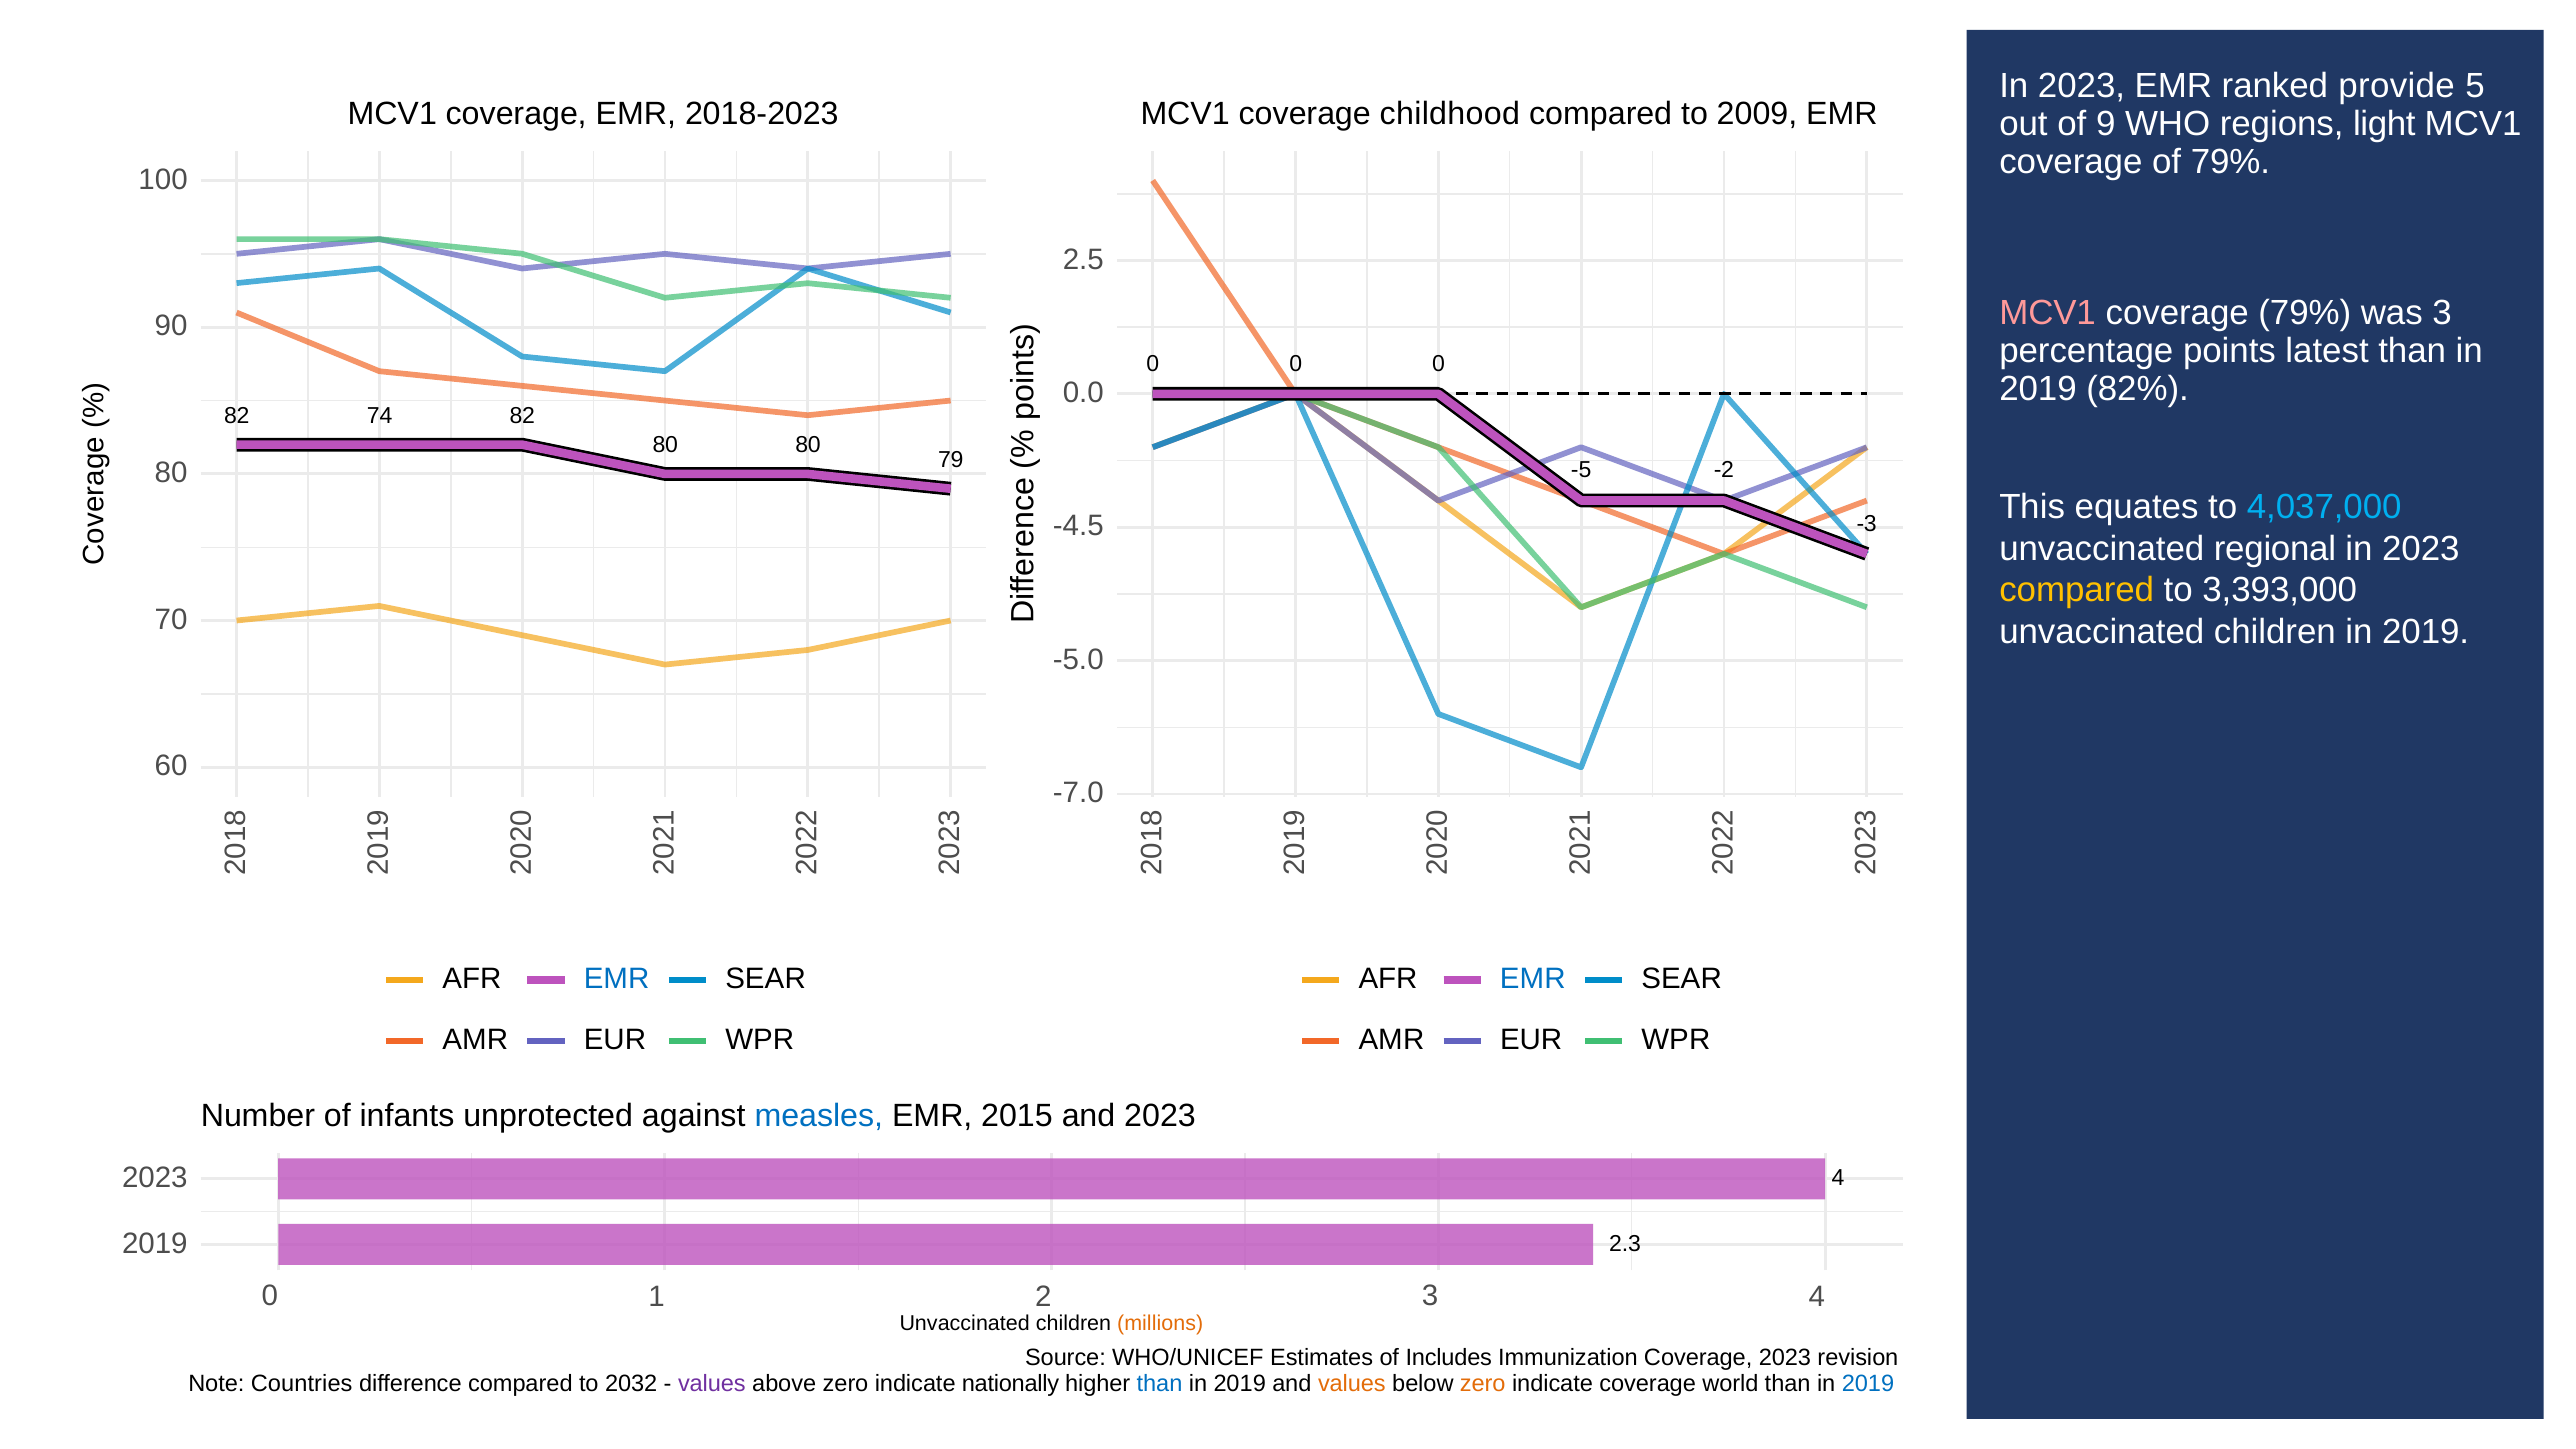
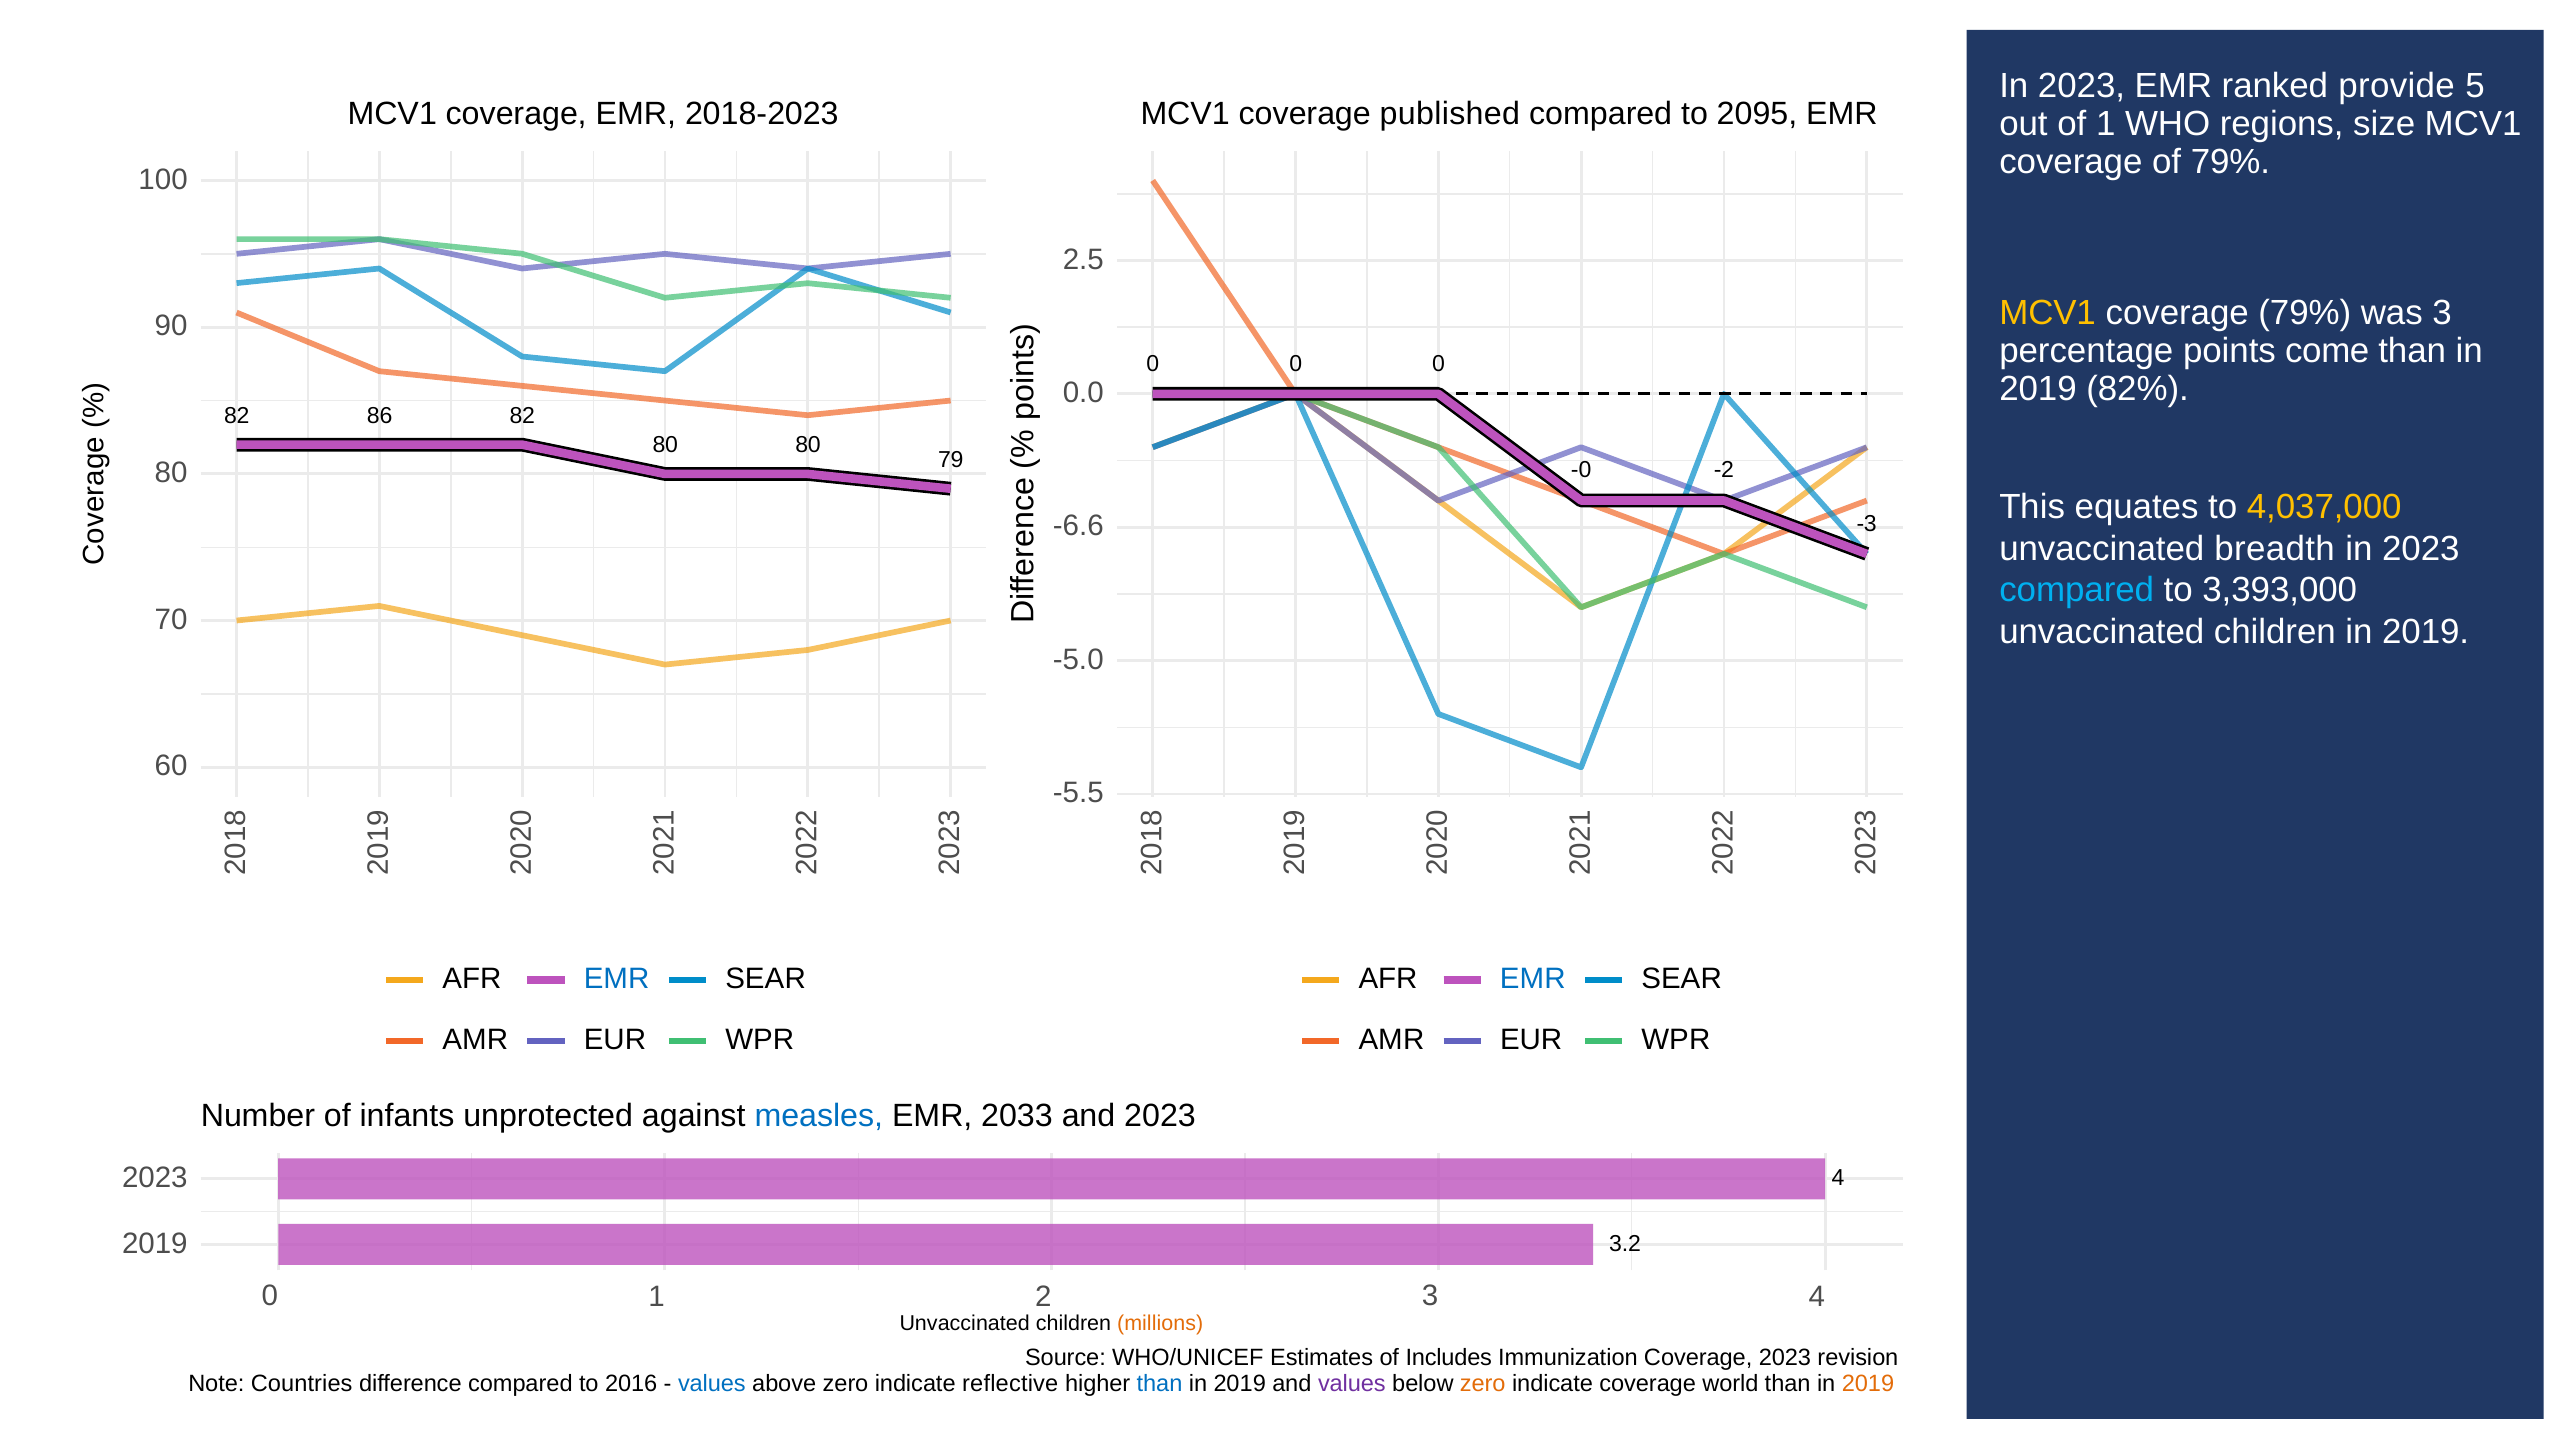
childhood: childhood -> published (1450, 114)
2009: 2009 -> 2095 (1757, 114)
of 9: 9 -> 1 (2106, 124)
light: light -> size (2384, 124)
MCV1 colour: pink -> yellow (2048, 313)
latest: latest -> come (2327, 351)
74: 74 -> 86 (380, 416)
-5: -5 -> -0 (1581, 470)
4,037,000 colour: light blue -> yellow (2324, 507)
-4.5: -4.5 -> -6.6 (1078, 526)
regional: regional -> breadth (2275, 549)
compared colour: yellow -> light blue (2077, 590)
-7.0: -7.0 -> -5.5 (1078, 793)
2015: 2015 -> 2033 (1017, 1115)
2.3: 2.3 -> 3.2 (1625, 1243)
2032: 2032 -> 2016 (631, 1383)
values colour: purple -> blue (712, 1383)
nationally: nationally -> reflective (1010, 1383)
values colour: orange -> purple (1352, 1383)
2019 colour: blue -> orange (1868, 1383)
